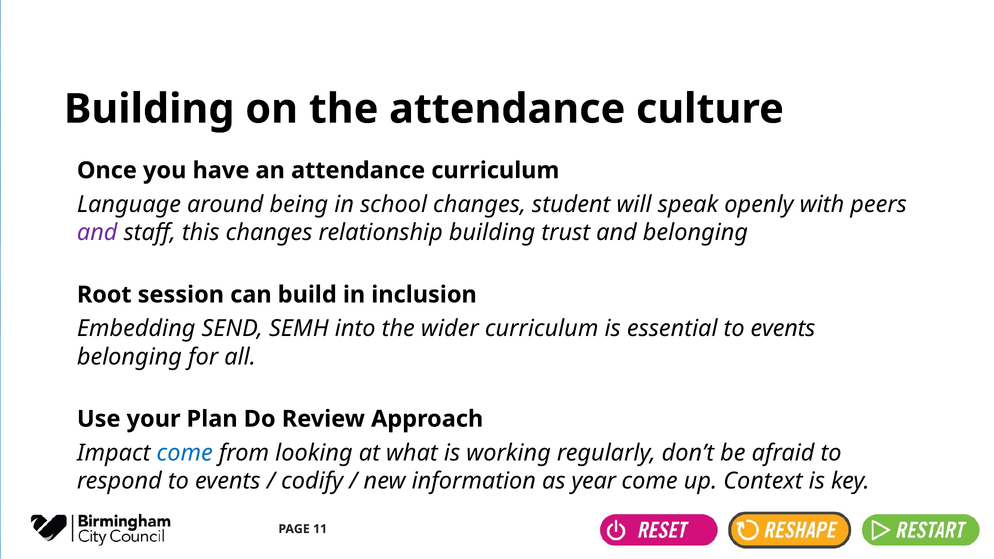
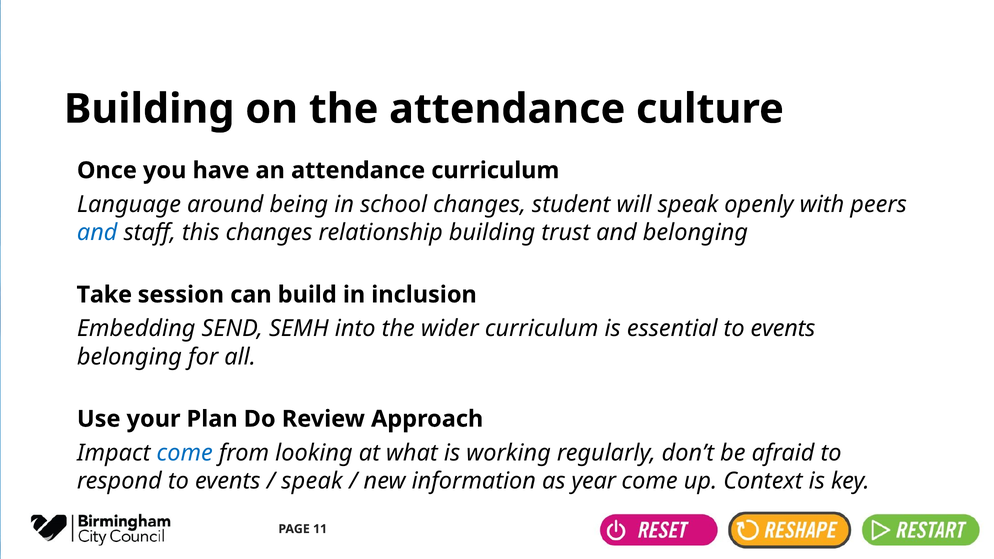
and colour: purple -> blue (97, 233)
Root: Root -> Take (104, 295)
codify: codify -> speak (312, 481)
